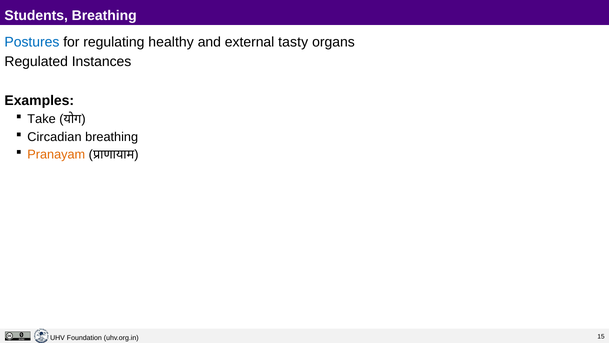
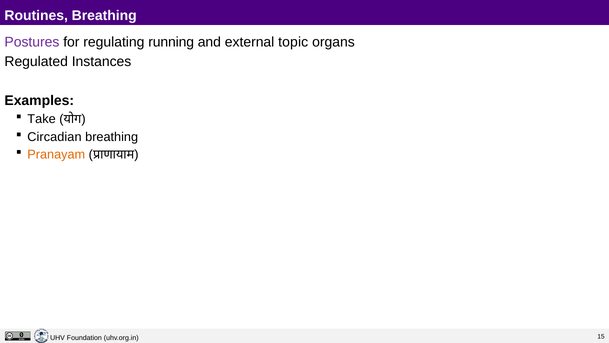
Students: Students -> Routines (36, 15)
Postures colour: blue -> purple (32, 42)
healthy: healthy -> running (171, 42)
tasty: tasty -> topic (293, 42)
